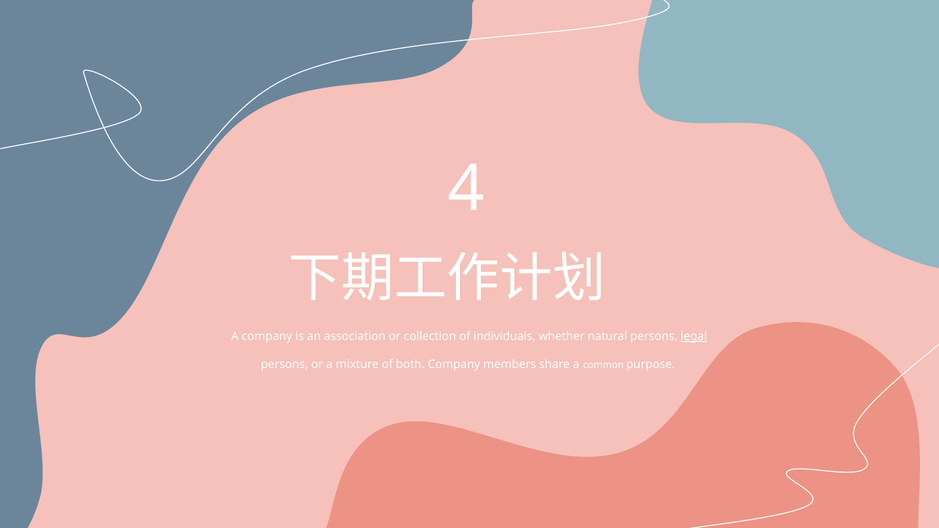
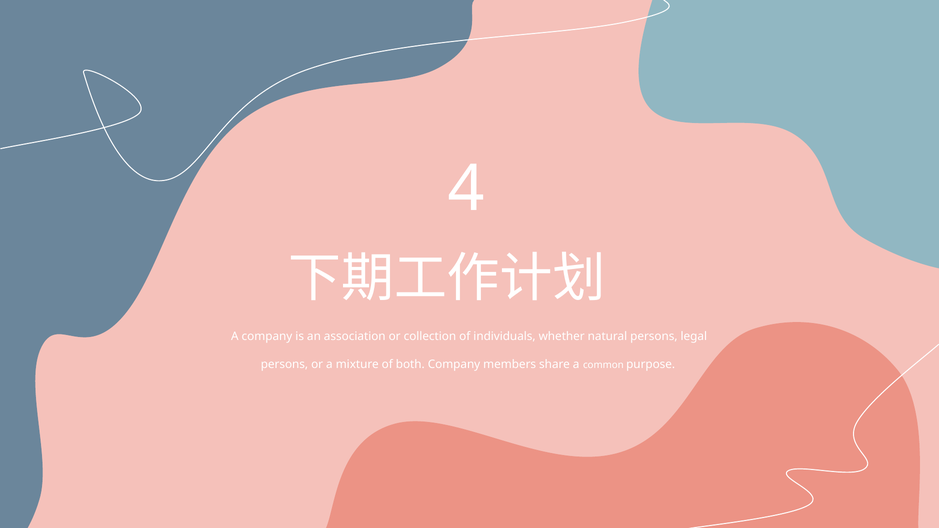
legal underline: present -> none (694, 337)
